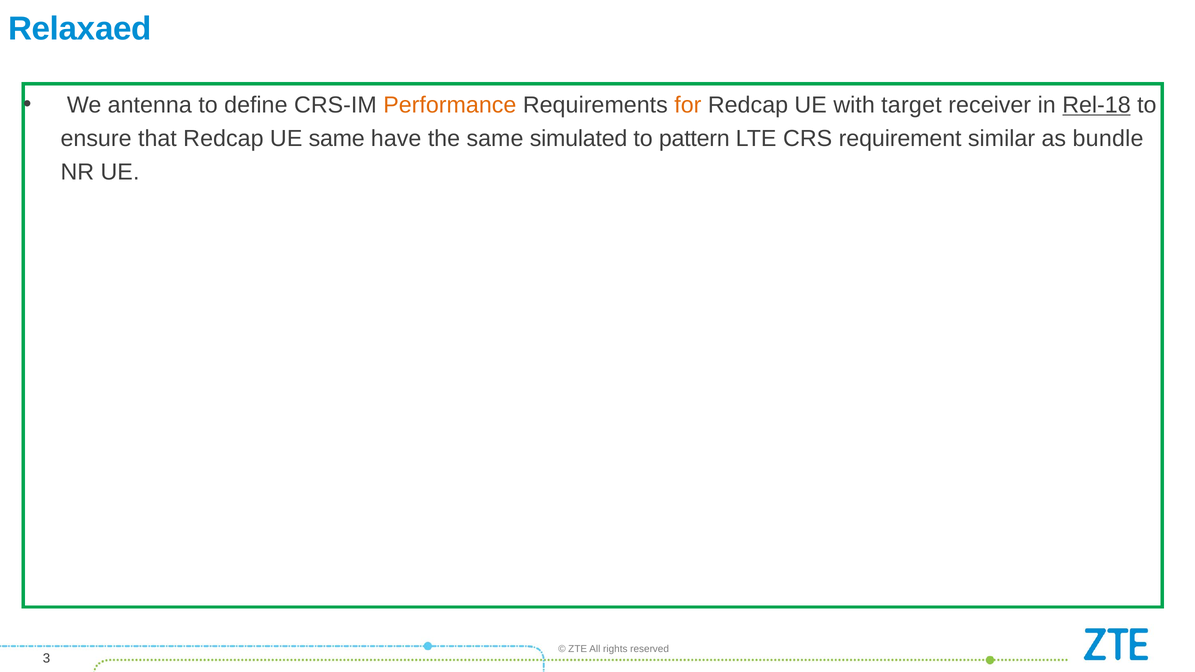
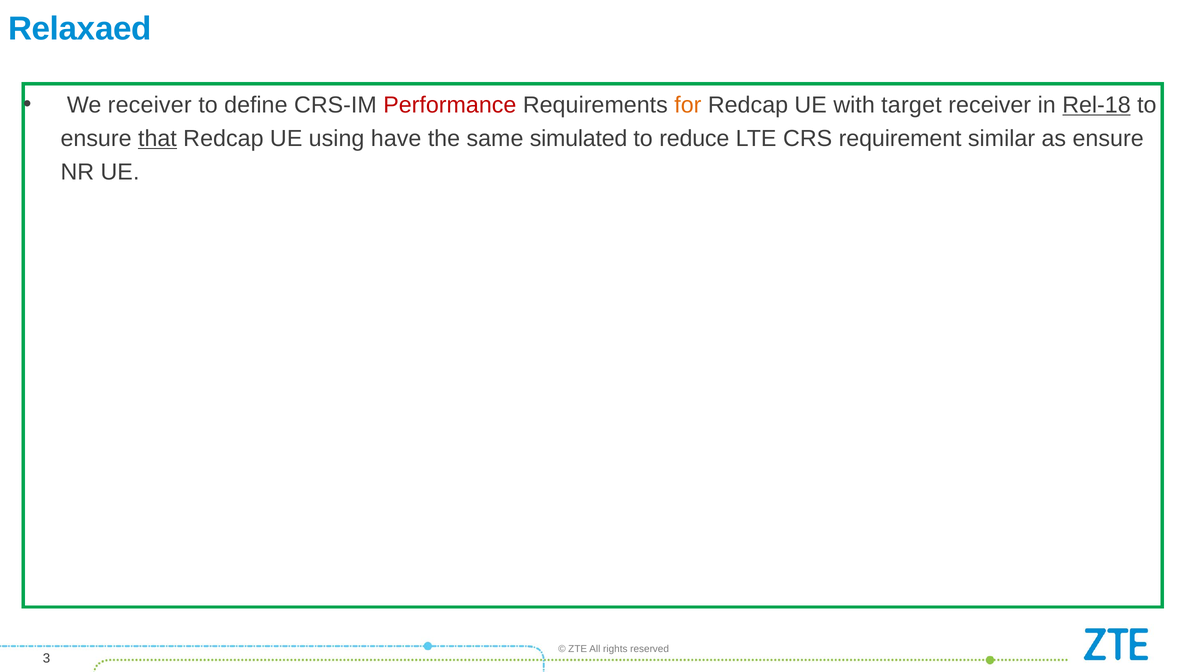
We antenna: antenna -> receiver (150, 105)
Performance colour: orange -> red (450, 105)
that underline: none -> present (157, 139)
UE same: same -> using (337, 139)
pattern: pattern -> reduce (694, 139)
as bundle: bundle -> ensure (1108, 139)
